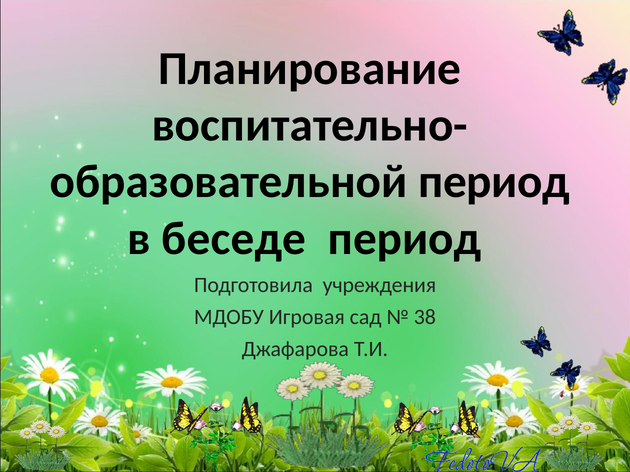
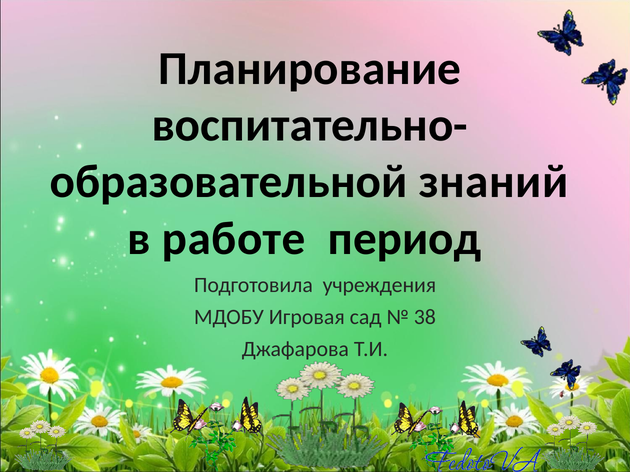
период: период -> знаний (494, 182)
беседе: беседе -> работе (234, 239)
